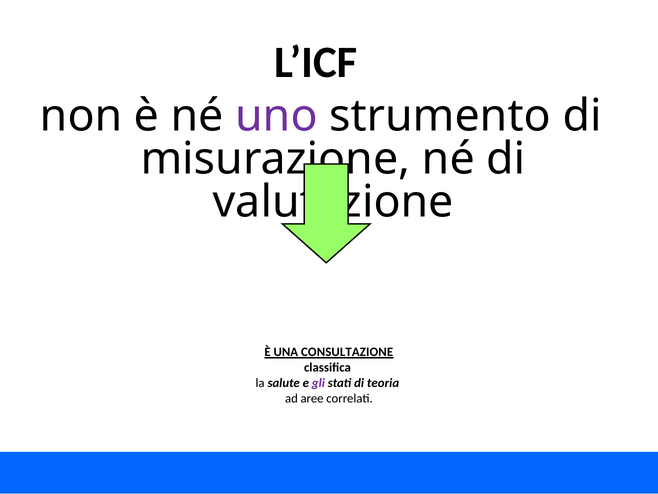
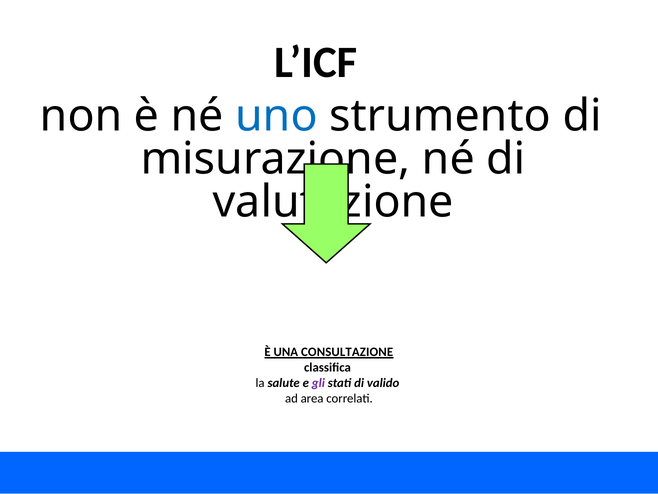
uno colour: purple -> blue (276, 116)
teoria: teoria -> valido (383, 383)
aree: aree -> area (312, 398)
